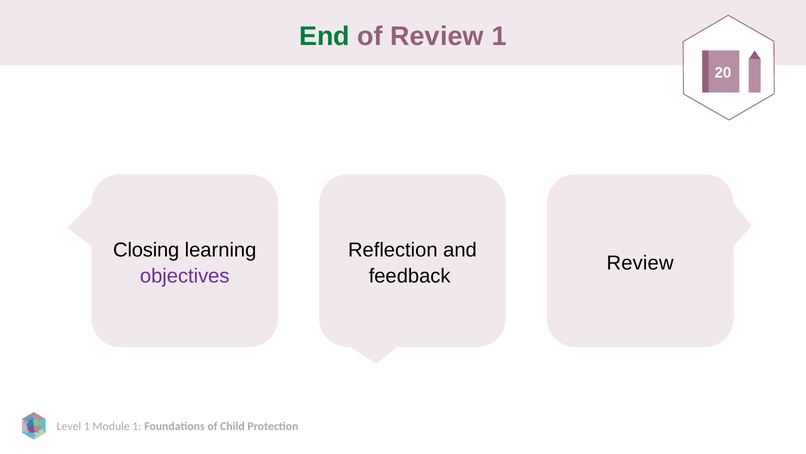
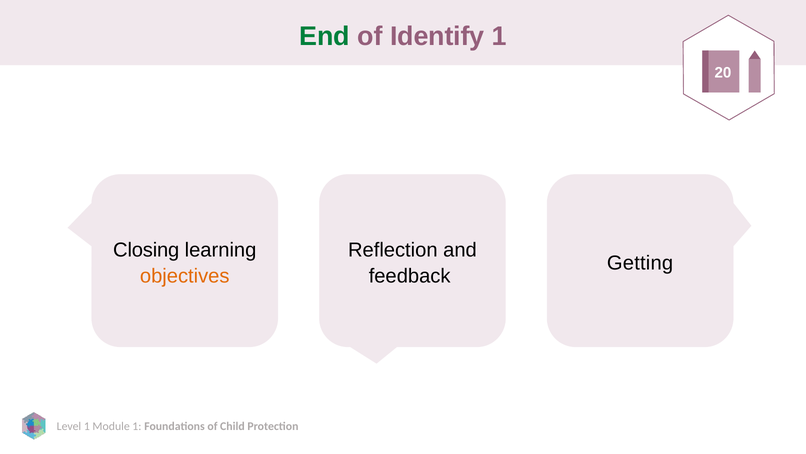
of Review: Review -> Identify (437, 37)
Review: Review -> Getting (640, 263)
objectives colour: purple -> orange (185, 275)
